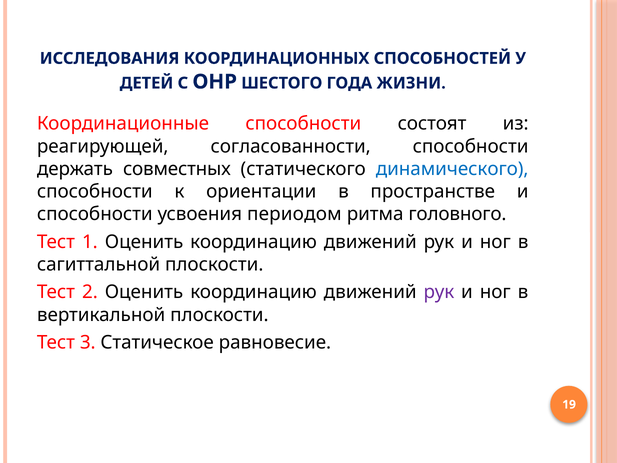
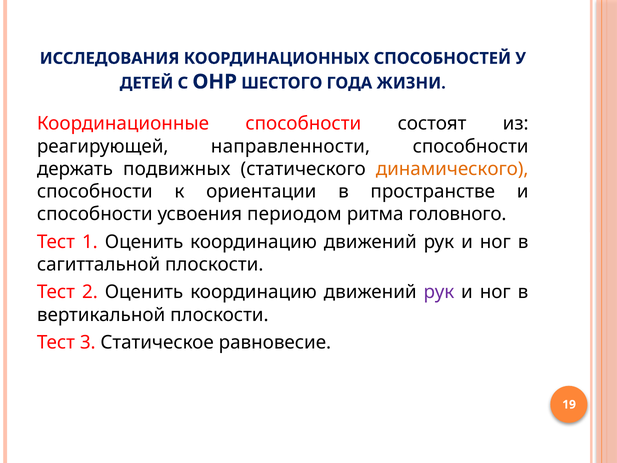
согласованности: согласованности -> направленности (291, 146)
совместных: совместных -> подвижных (177, 169)
динамического colour: blue -> orange (452, 169)
